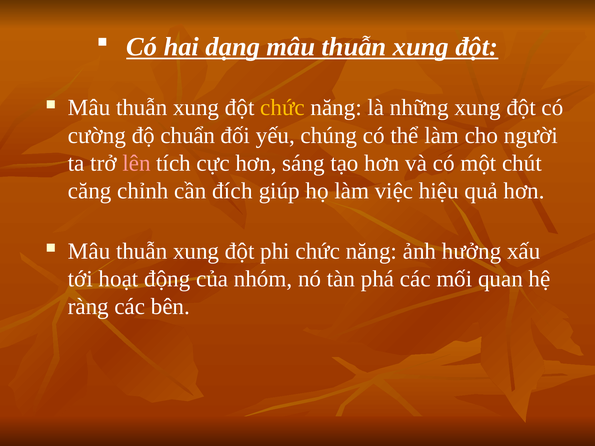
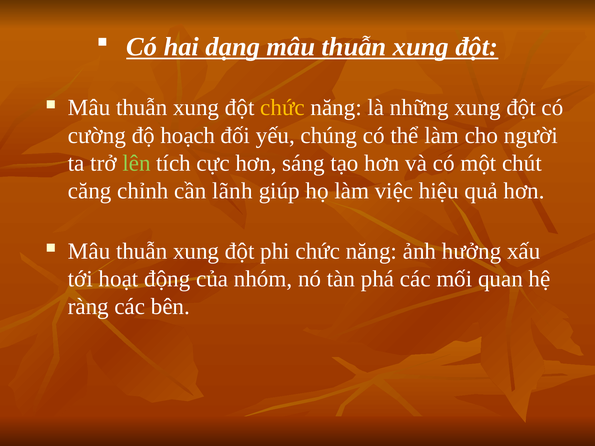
chuẩn: chuẩn -> hoạch (188, 136)
lên colour: pink -> light green (136, 163)
đích: đích -> lãnh (232, 191)
